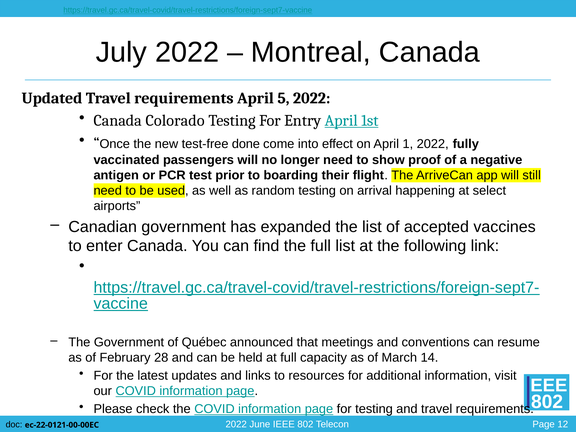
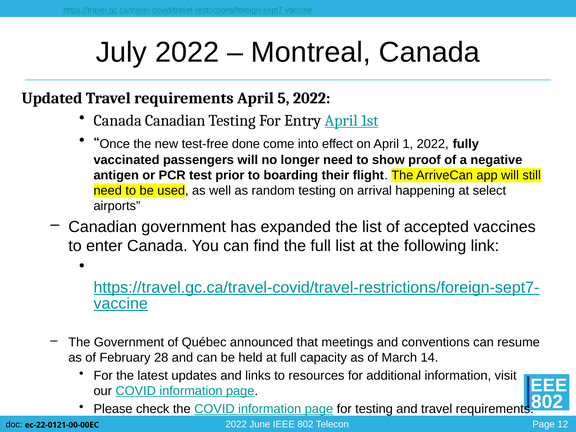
Canada Colorado: Colorado -> Canadian (175, 121)
